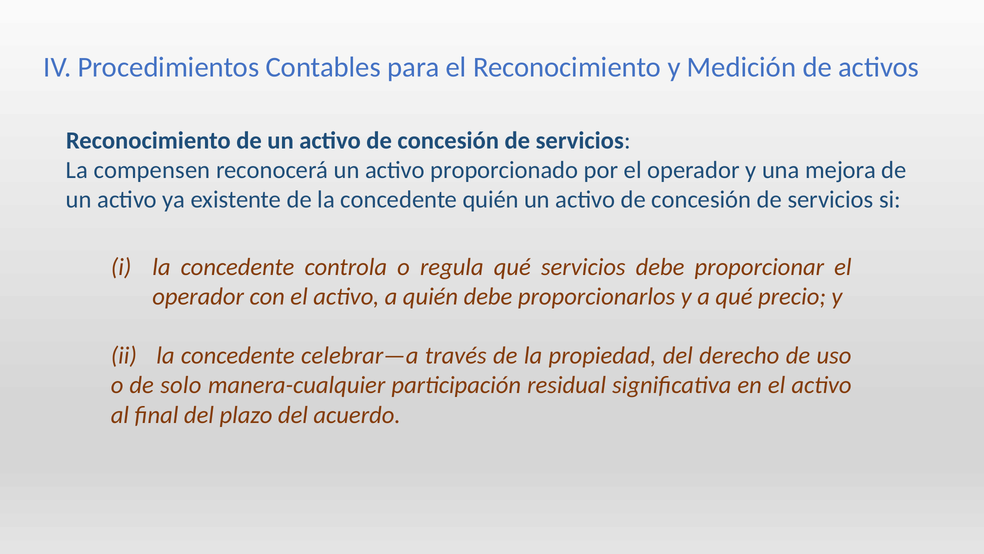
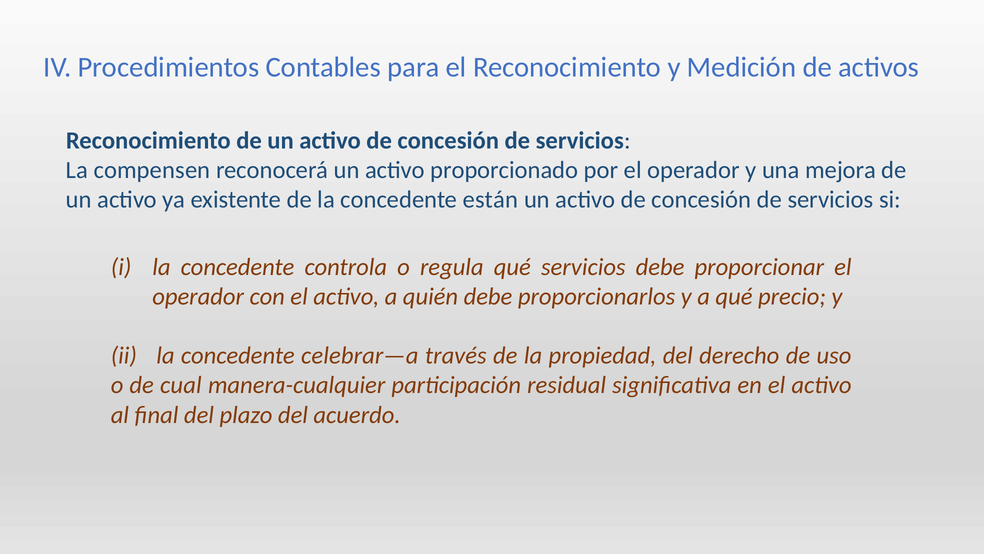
concedente quién: quién -> están (490, 200)
solo: solo -> cual (181, 385)
